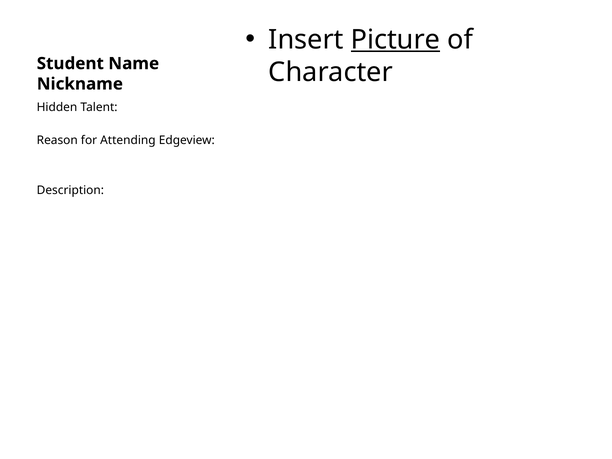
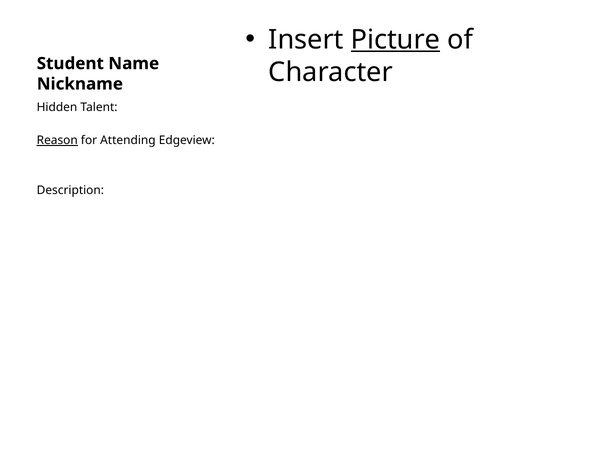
Reason underline: none -> present (57, 140)
